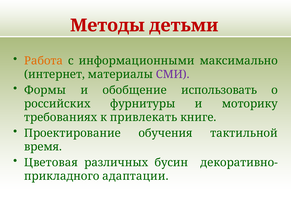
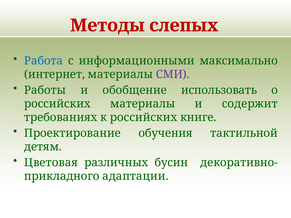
детьми: детьми -> слепых (184, 25)
Работа colour: orange -> blue (44, 61)
Формы: Формы -> Работы (45, 90)
российских фурнитуры: фурнитуры -> материалы (143, 104)
моторику: моторику -> содержит (250, 104)
к привлекать: привлекать -> российских (144, 117)
время: время -> детям (43, 147)
